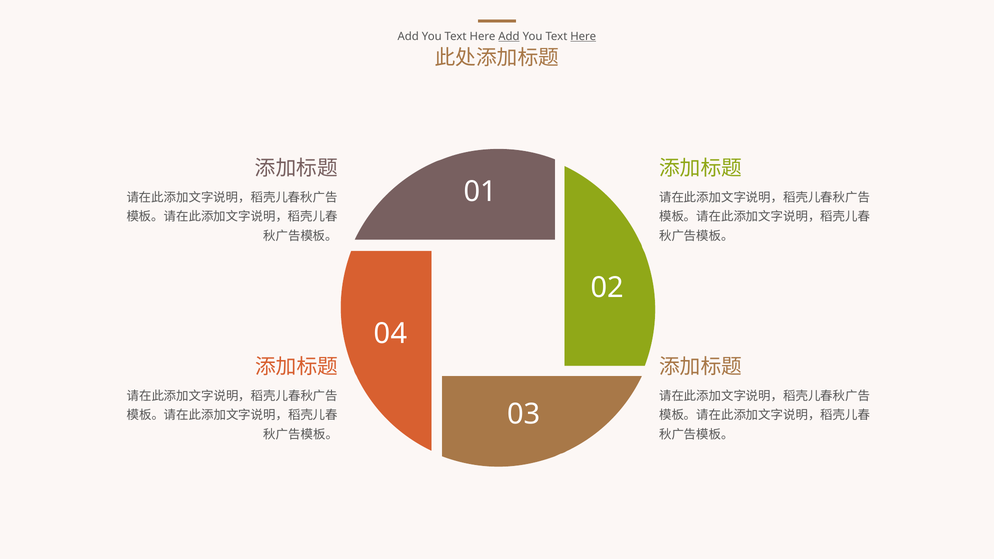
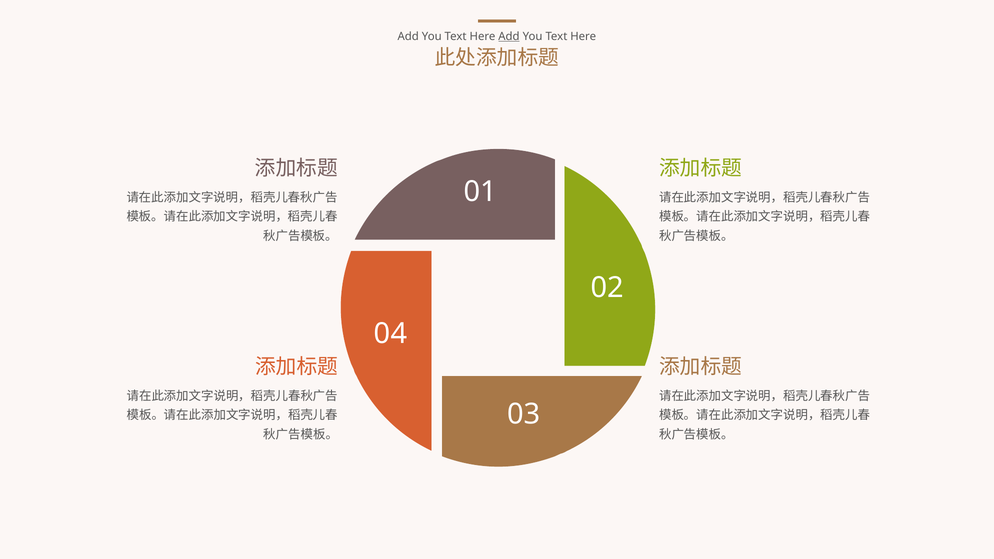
Here underline: present -> none (583, 37)
